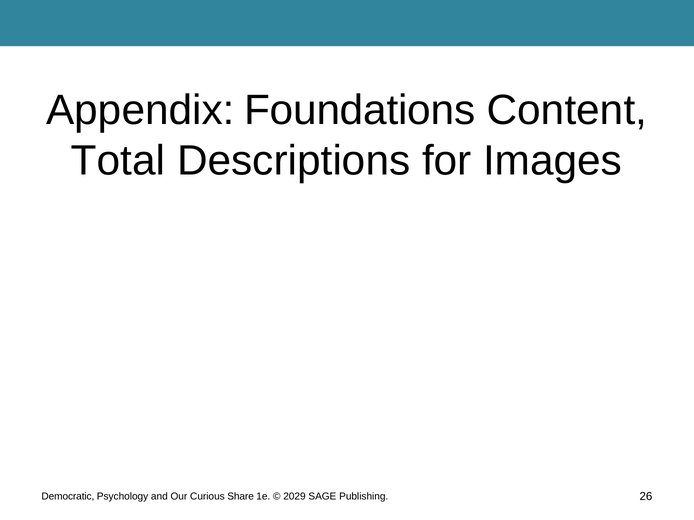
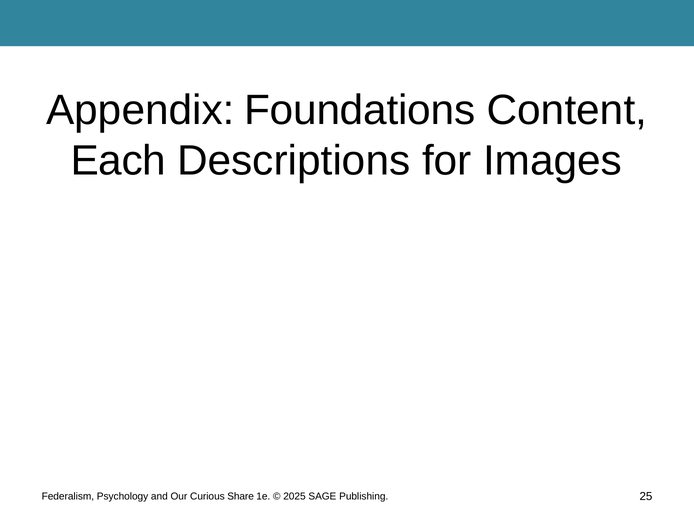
Total: Total -> Each (118, 161)
Democratic: Democratic -> Federalism (68, 497)
2029: 2029 -> 2025 (294, 497)
26: 26 -> 25 (646, 497)
